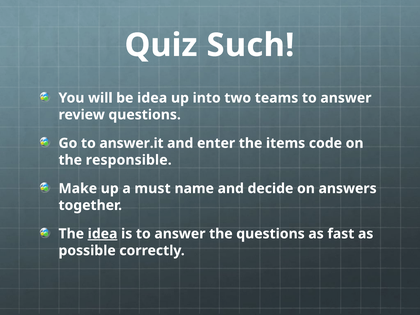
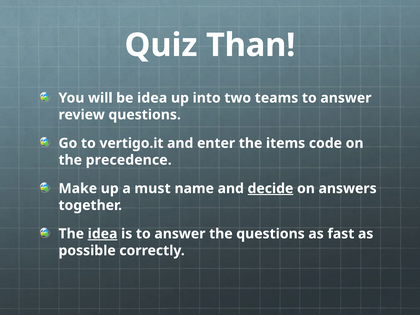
Such: Such -> Than (251, 45)
answer.it: answer.it -> vertigo.it (131, 143)
responsible: responsible -> precedence (129, 160)
decide underline: none -> present (270, 188)
